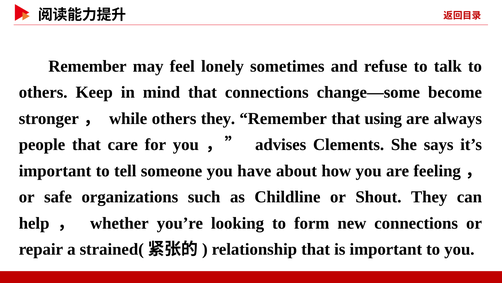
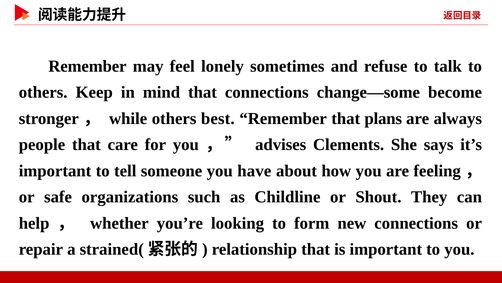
others they: they -> best (218, 118)
using: using -> plans (383, 118)
